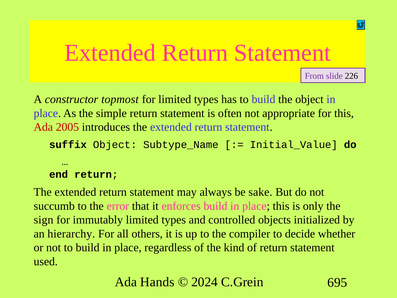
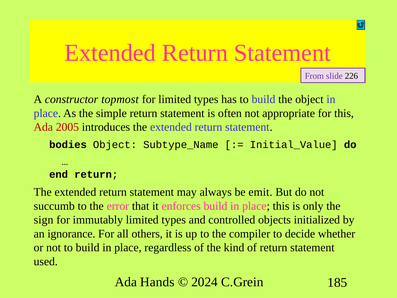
suffix: suffix -> bodies (68, 145)
sake: sake -> emit (260, 192)
hierarchy: hierarchy -> ignorance (71, 234)
695: 695 -> 185 (337, 282)
